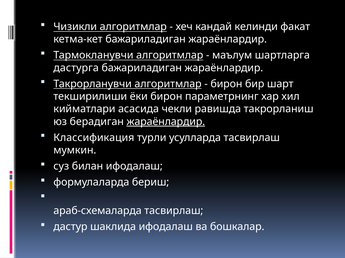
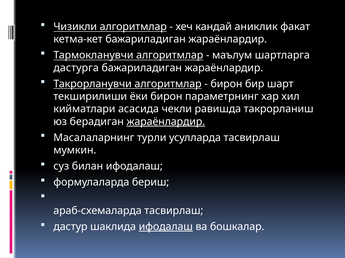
келинди: келинди -> аниклик (256, 27)
Классификация: Классификация -> Масалаларнинг (94, 138)
ифодалаш underline: none -> present (166, 227)
